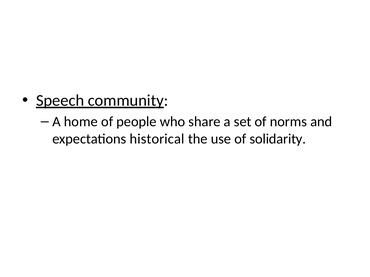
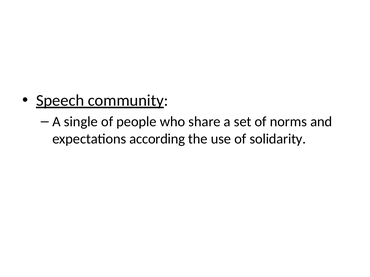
home: home -> single (81, 122)
historical: historical -> according (157, 139)
